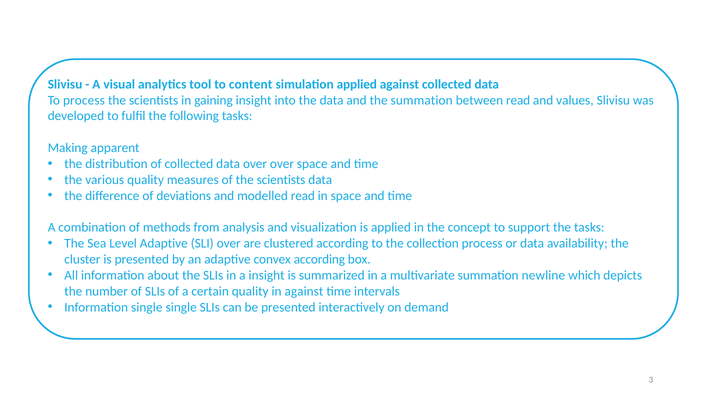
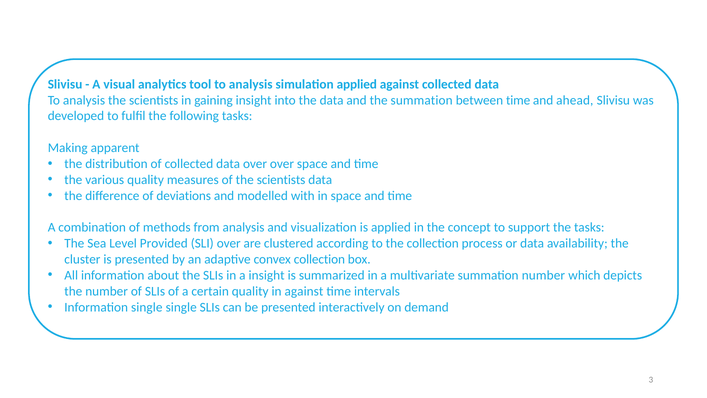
tool to content: content -> analysis (251, 84)
process: process -> analysis (84, 100)
between read: read -> time (518, 100)
values: values -> ahead (575, 100)
modelled read: read -> with (303, 196)
Level Adaptive: Adaptive -> Provided (164, 243)
convex according: according -> collection (319, 259)
summation newline: newline -> number (543, 275)
